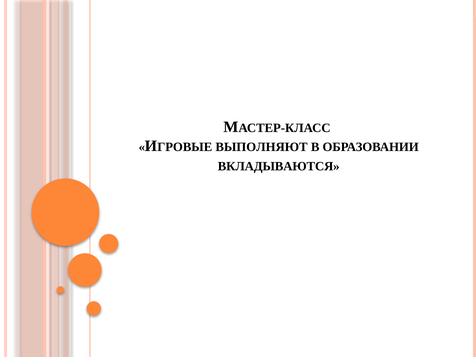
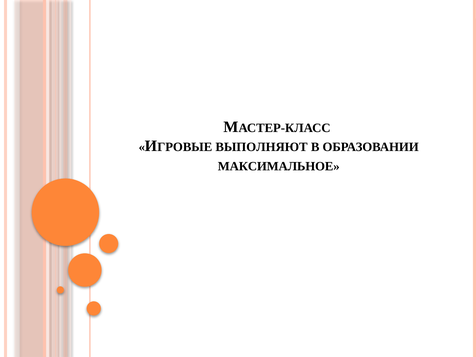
ВКЛАДЫВАЮТСЯ: ВКЛАДЫВАЮТСЯ -> МАКСИМАЛЬНОЕ (279, 166)
